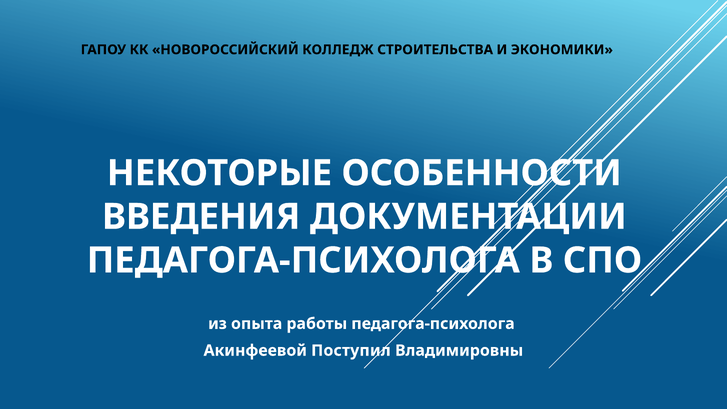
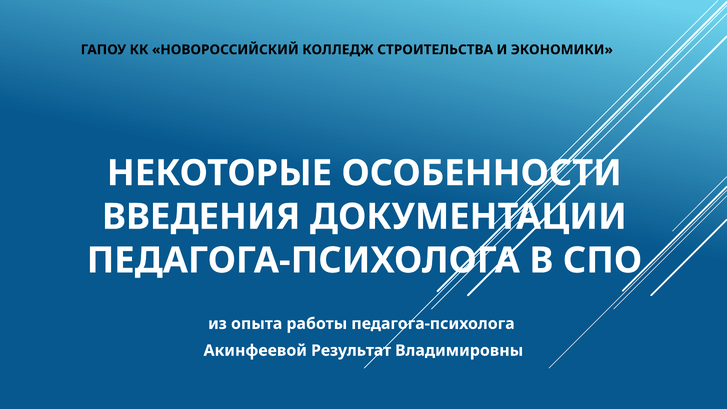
Поступил: Поступил -> Результат (351, 350)
